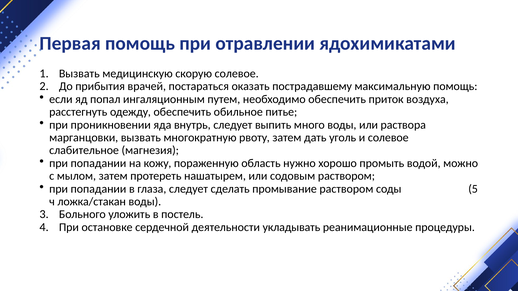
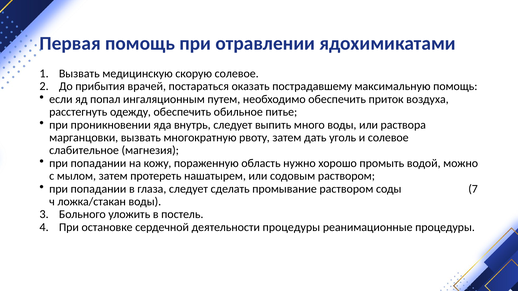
5: 5 -> 7 (473, 189)
деятельности укладывать: укладывать -> процедуры (291, 227)
